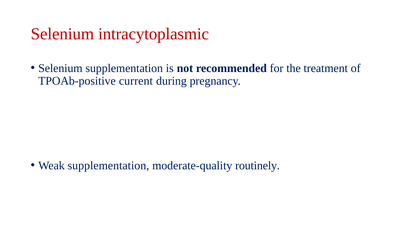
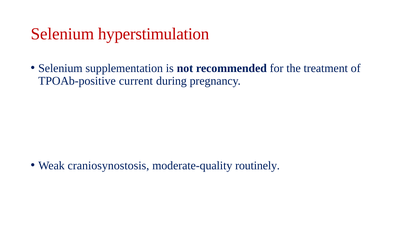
intracytoplasmic: intracytoplasmic -> hyperstimulation (154, 34)
Weak supplementation: supplementation -> craniosynostosis (108, 165)
